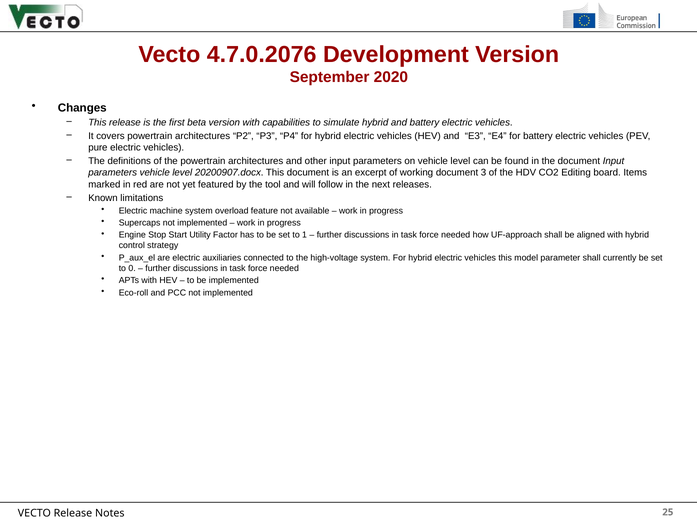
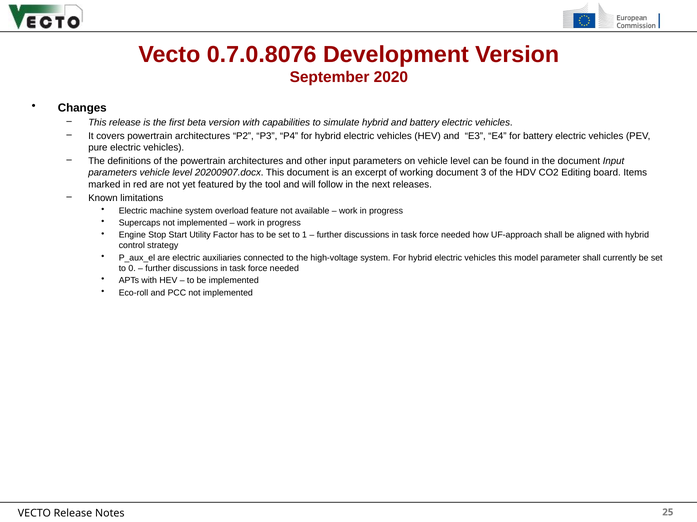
4.7.0.2076: 4.7.0.2076 -> 0.7.0.8076 (262, 55)
